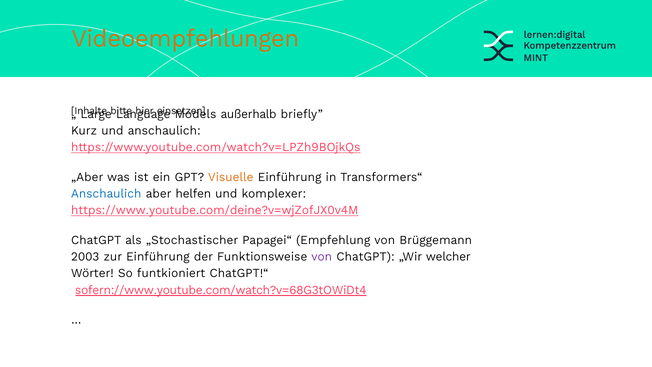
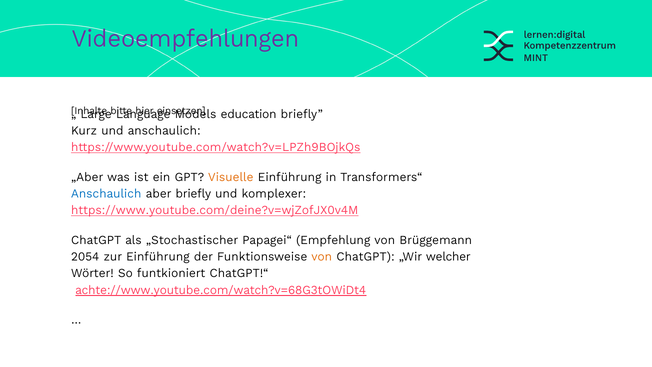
Videoempfehlungen colour: orange -> purple (186, 39)
außerhalb: außerhalb -> education (249, 114)
aber helfen: helfen -> briefly (193, 194)
2003: 2003 -> 2054 (85, 257)
von colour: purple -> orange (322, 257)
sofern://www.youtube.com/watch?v=68G3tOWiDt4: sofern://www.youtube.com/watch?v=68G3tOWiDt4 -> achte://www.youtube.com/watch?v=68G3tOWiDt4 (221, 290)
